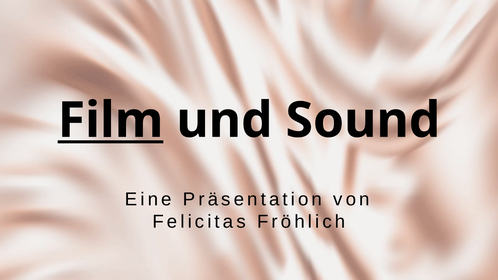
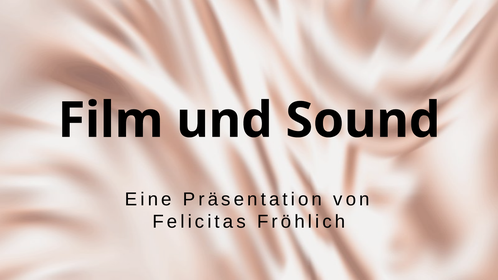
Film underline: present -> none (111, 121)
